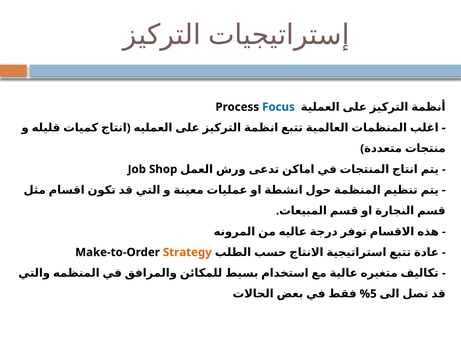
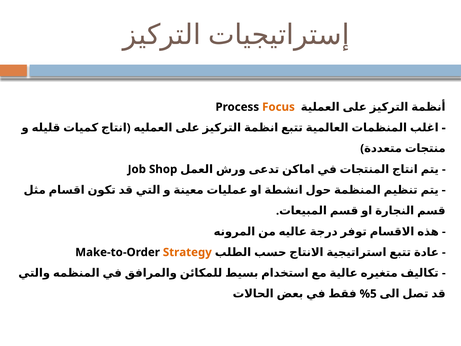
Focus colour: blue -> orange (278, 107)
